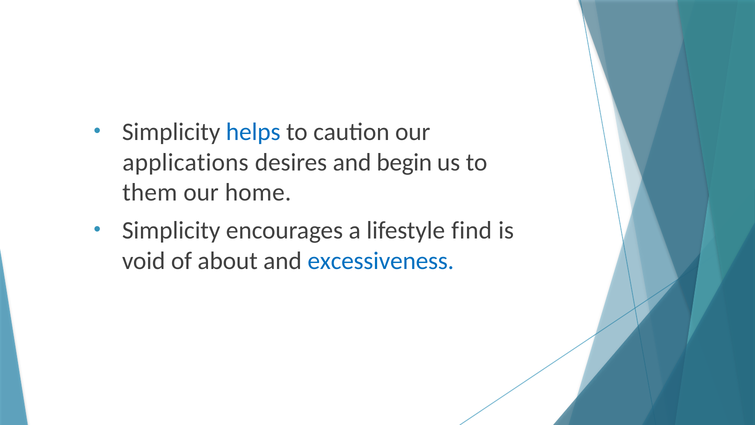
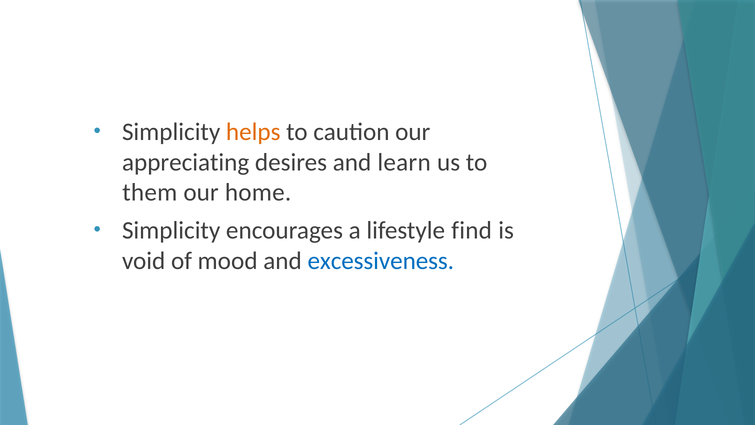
helps colour: blue -> orange (253, 132)
applications: applications -> appreciating (186, 162)
begin: begin -> learn (404, 162)
about: about -> mood (228, 261)
